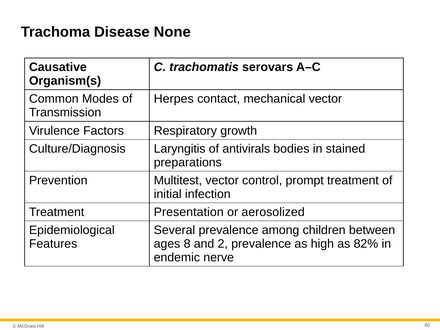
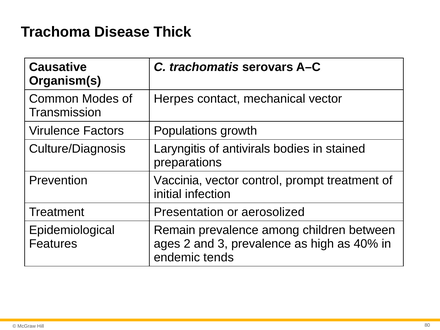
None: None -> Thick (172, 32)
Respiratory: Respiratory -> Populations (185, 131)
Multitest: Multitest -> Vaccinia (178, 180)
Several: Several -> Remain (175, 230)
8: 8 -> 2 (187, 244)
2: 2 -> 3 (223, 244)
82%: 82% -> 40% (366, 244)
nerve: nerve -> tends (219, 257)
